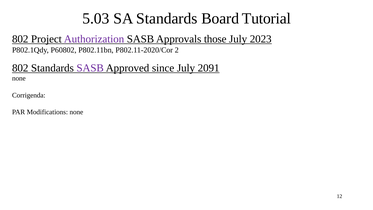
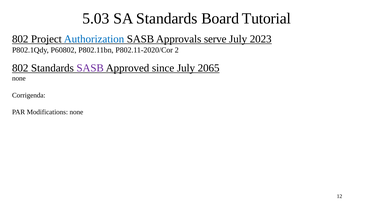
Authorization colour: purple -> blue (94, 39)
those: those -> serve (215, 39)
2091: 2091 -> 2065 (209, 68)
